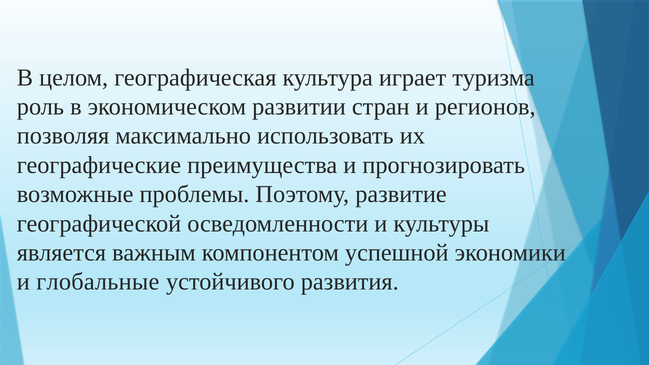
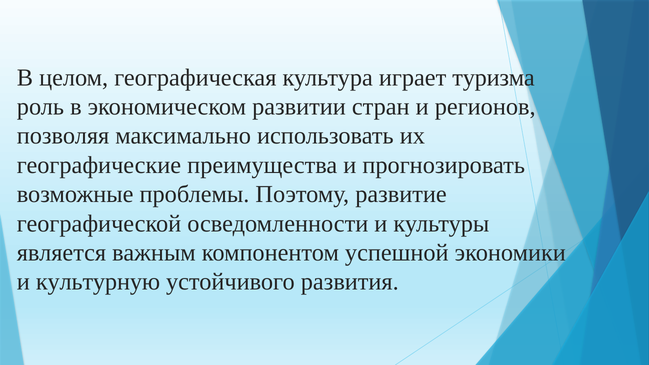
глобальные: глобальные -> культурную (98, 282)
